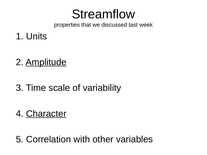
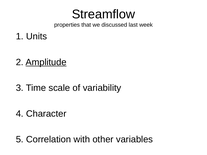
Character underline: present -> none (46, 114)
